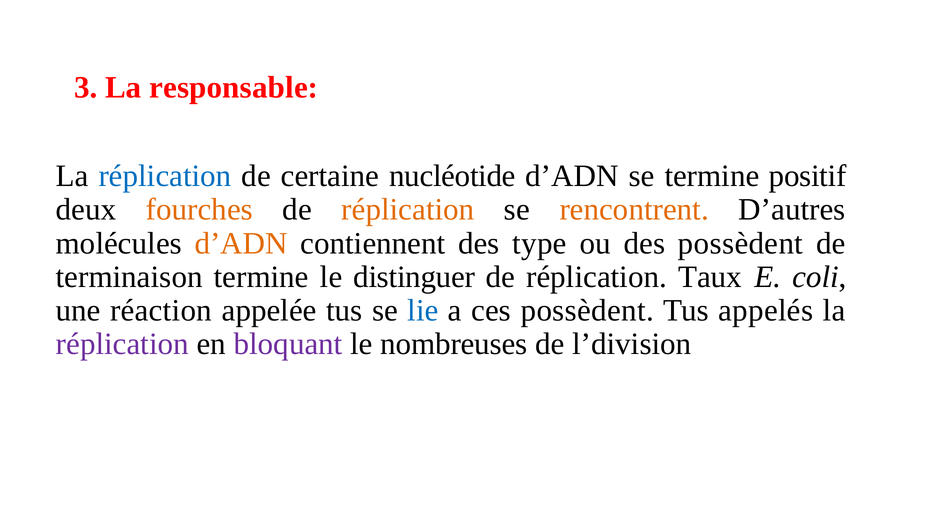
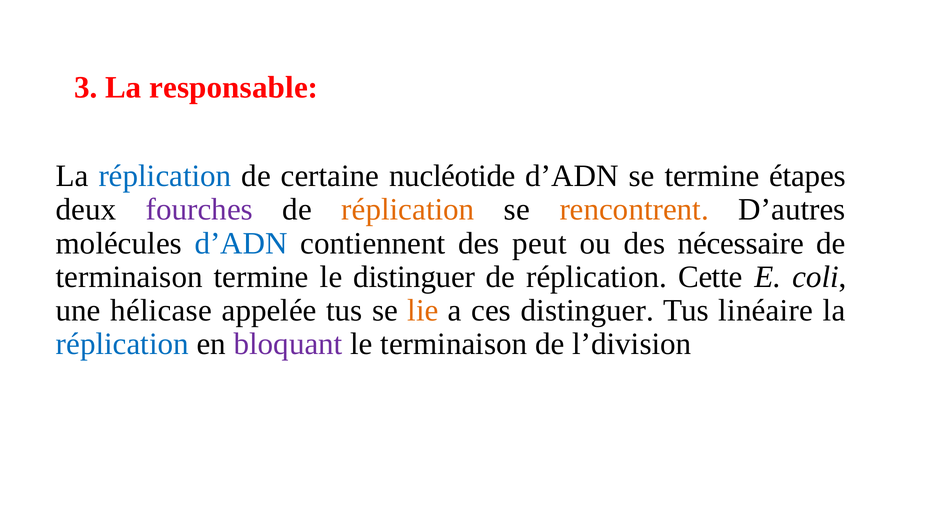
positif: positif -> étapes (808, 176)
fourches colour: orange -> purple (199, 210)
d’ADN colour: orange -> blue (241, 243)
type: type -> peut (540, 243)
des possèdent: possèdent -> nécessaire (741, 243)
Taux: Taux -> Cette (710, 277)
réaction: réaction -> hélicase (161, 310)
lie colour: blue -> orange (423, 310)
ces possèdent: possèdent -> distinguer (587, 310)
appelés: appelés -> linéaire (766, 310)
réplication colour: purple -> blue (122, 344)
le nombreuses: nombreuses -> terminaison (454, 344)
